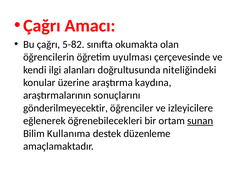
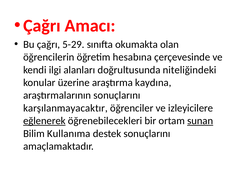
5-82: 5-82 -> 5-29 (73, 44)
uyulması: uyulması -> hesabına (132, 57)
gönderilmeyecektir: gönderilmeyecektir -> karşılanmayacaktır (65, 108)
eğlenerek underline: none -> present (44, 120)
destek düzenleme: düzenleme -> sonuçlarını (147, 133)
